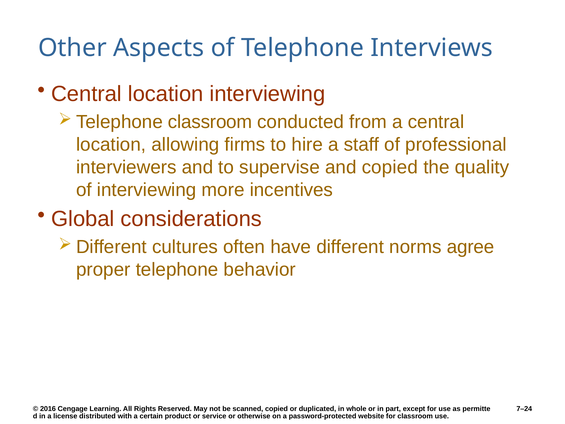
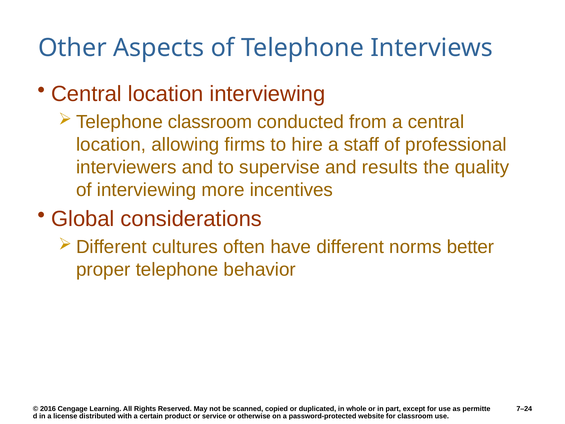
and copied: copied -> results (390, 167)
agree: agree -> better (470, 247)
